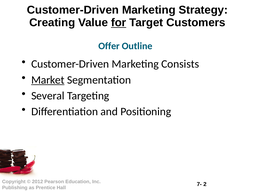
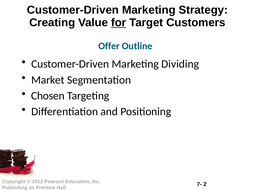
Consists: Consists -> Dividing (180, 64)
Market underline: present -> none (48, 80)
Several: Several -> Chosen (48, 96)
